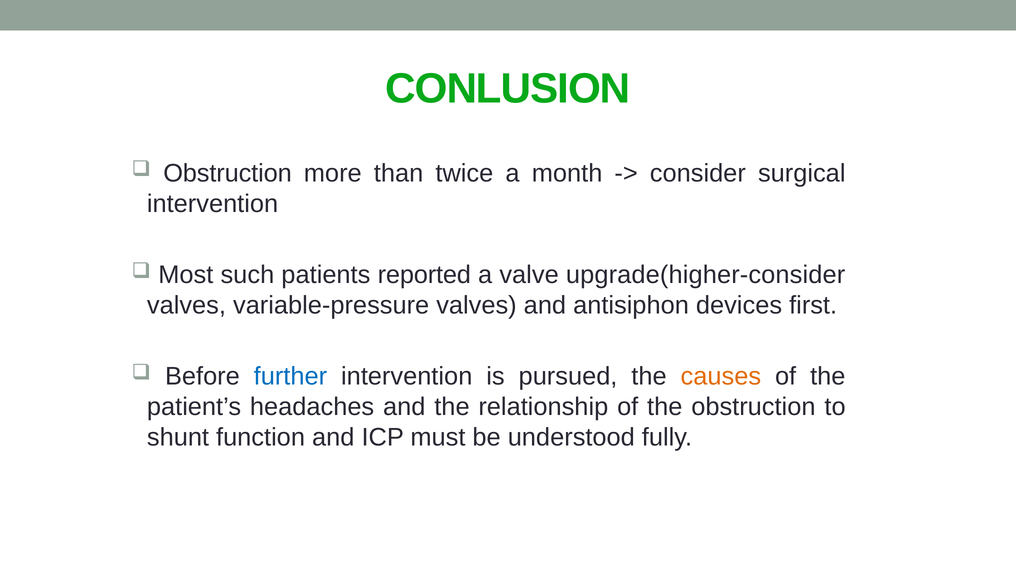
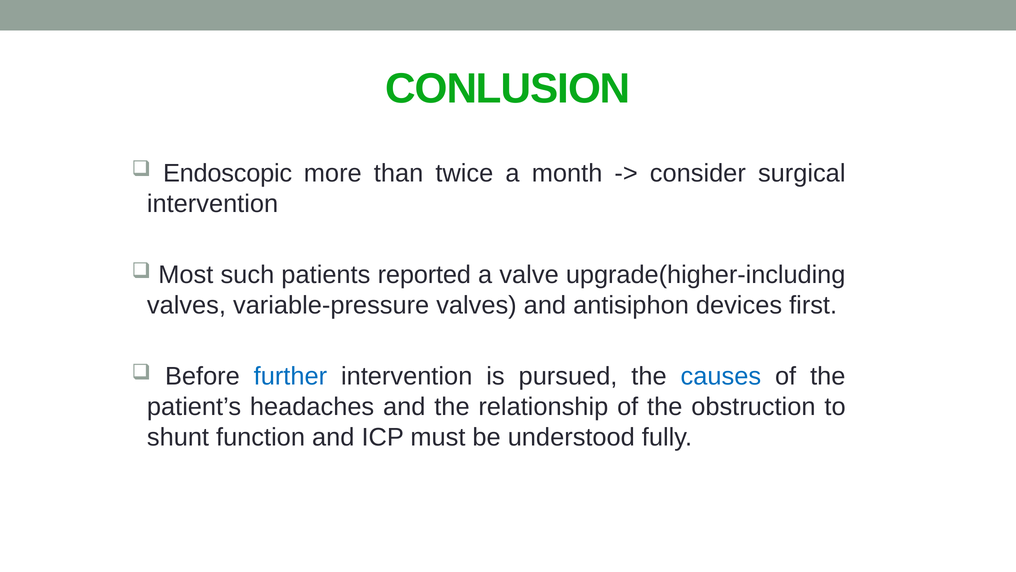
Obstruction: Obstruction -> Endoscopic (228, 173)
upgrade(higher-consider: upgrade(higher-consider -> upgrade(higher-including (706, 275)
causes colour: orange -> blue (721, 376)
